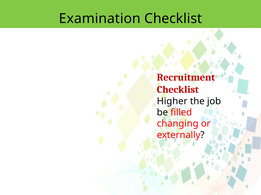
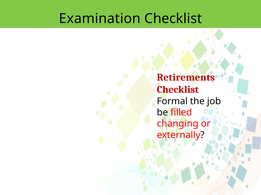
Recruitment: Recruitment -> Retirements (186, 78)
Higher: Higher -> Formal (172, 102)
